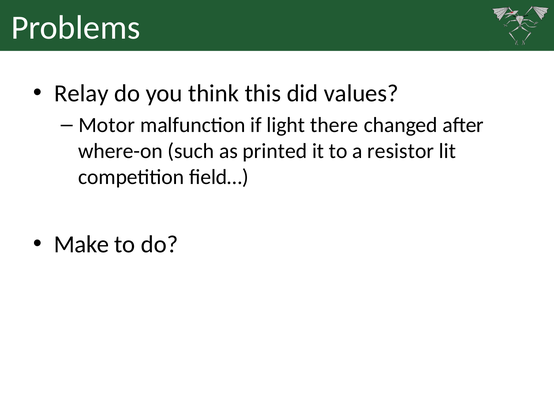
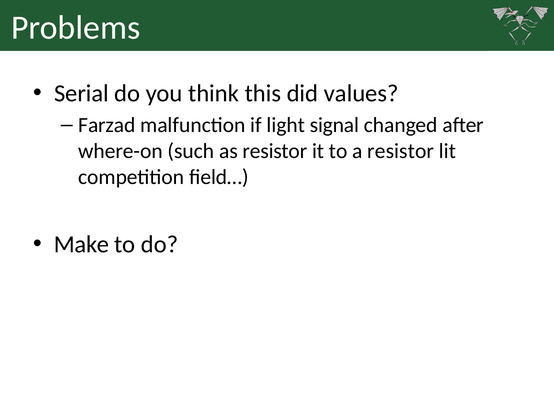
Relay: Relay -> Serial (81, 93)
Motor: Motor -> Farzad (107, 125)
there: there -> signal (334, 125)
as printed: printed -> resistor (275, 151)
